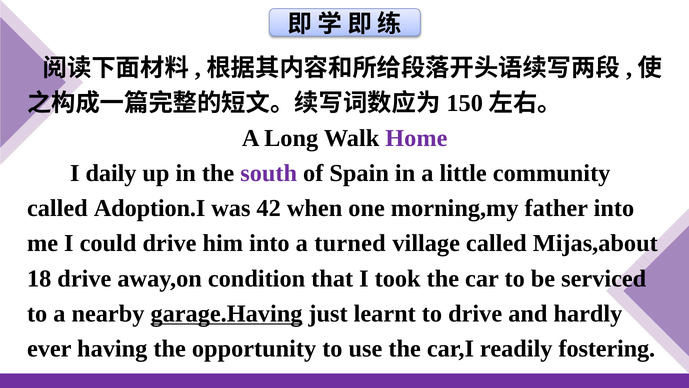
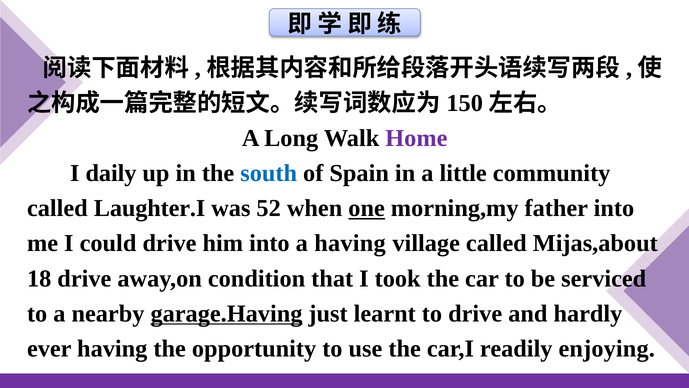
south colour: purple -> blue (269, 173)
Adoption.I: Adoption.I -> Laughter.I (150, 208)
42: 42 -> 52 (269, 208)
one underline: none -> present (367, 208)
a turned: turned -> having (350, 243)
fostering: fostering -> enjoying (607, 348)
